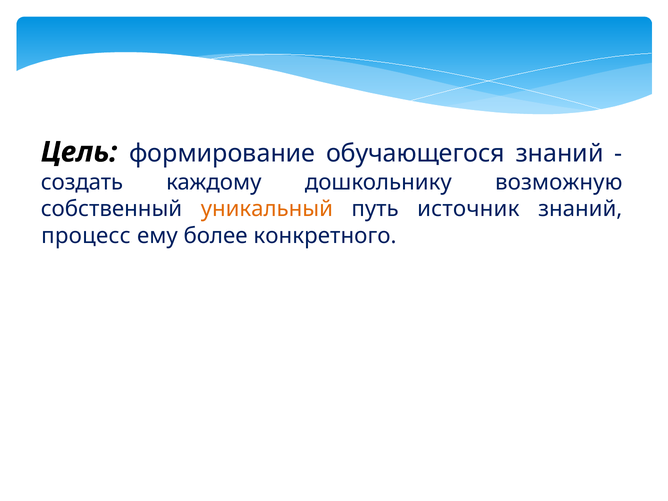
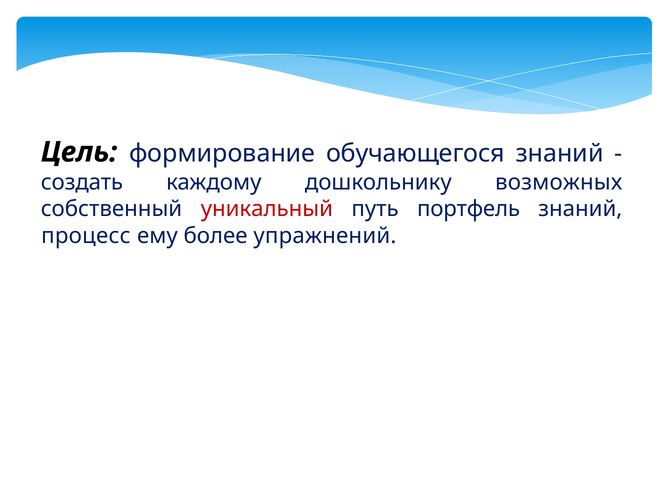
возможную: возможную -> возможных (559, 182)
уникальный colour: orange -> red (267, 209)
источник: источник -> портфель (469, 209)
конкретного: конкретного -> упражнений (325, 236)
